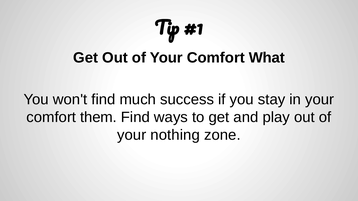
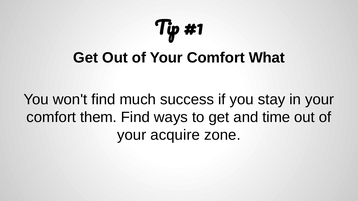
play: play -> time (276, 117)
nothing: nothing -> acquire (175, 135)
